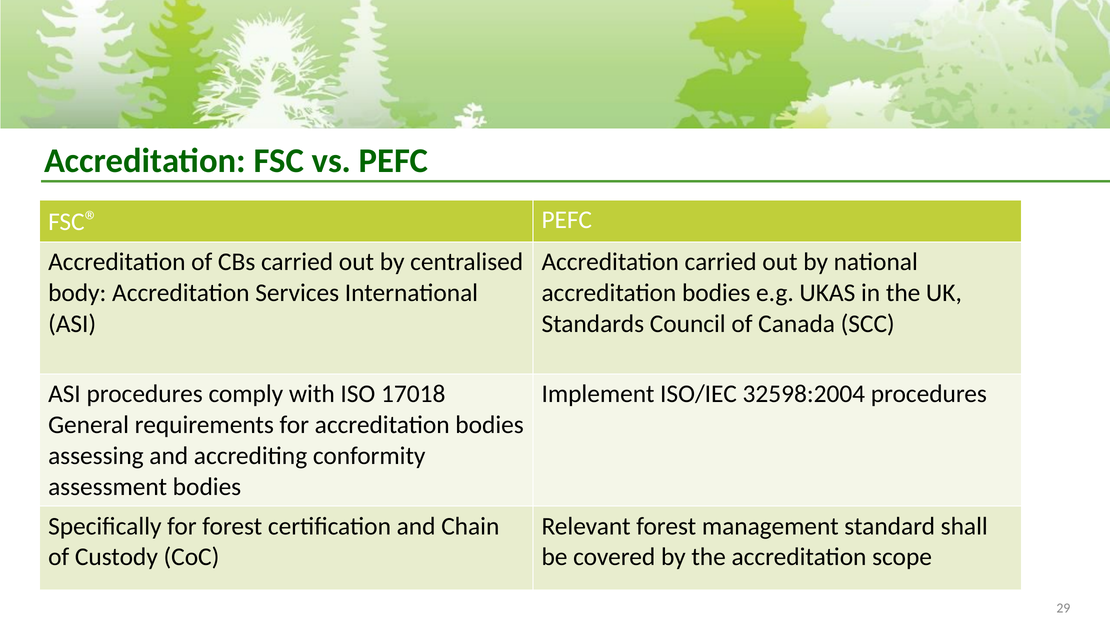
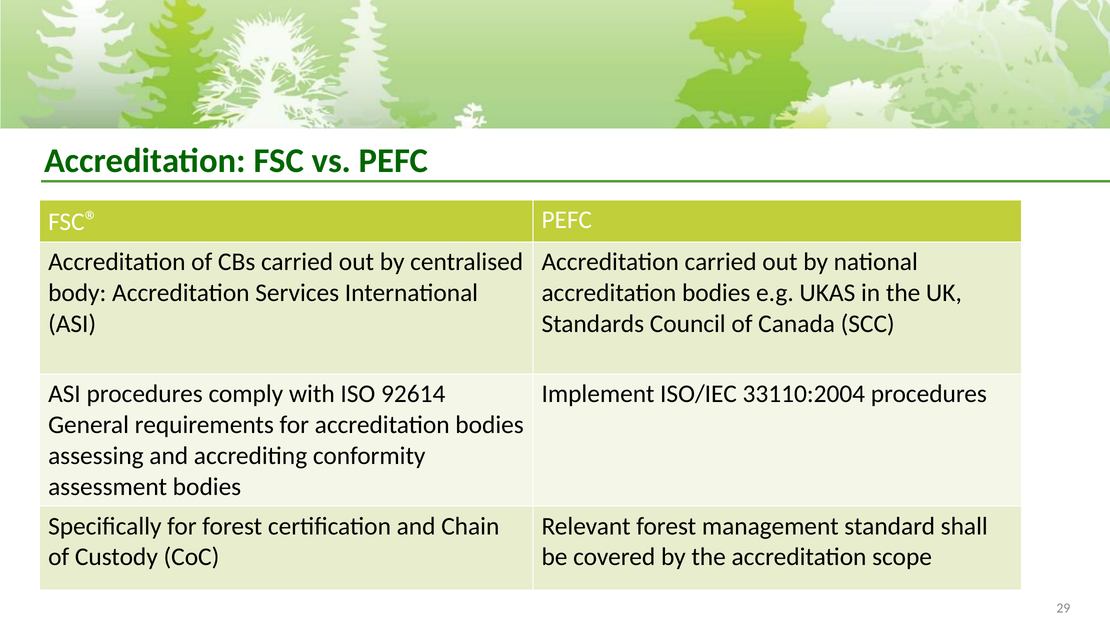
17018: 17018 -> 92614 (413, 394)
32598:2004: 32598:2004 -> 33110:2004 (804, 394)
